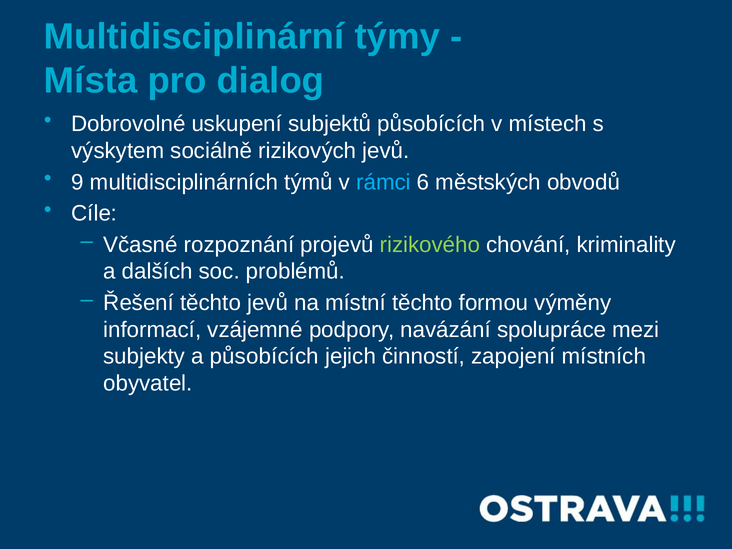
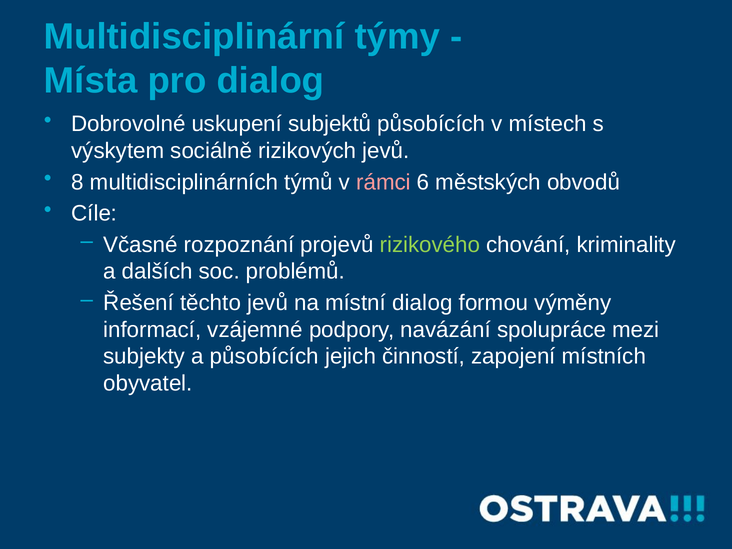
9: 9 -> 8 (78, 182)
rámci colour: light blue -> pink (384, 182)
místní těchto: těchto -> dialog (422, 303)
